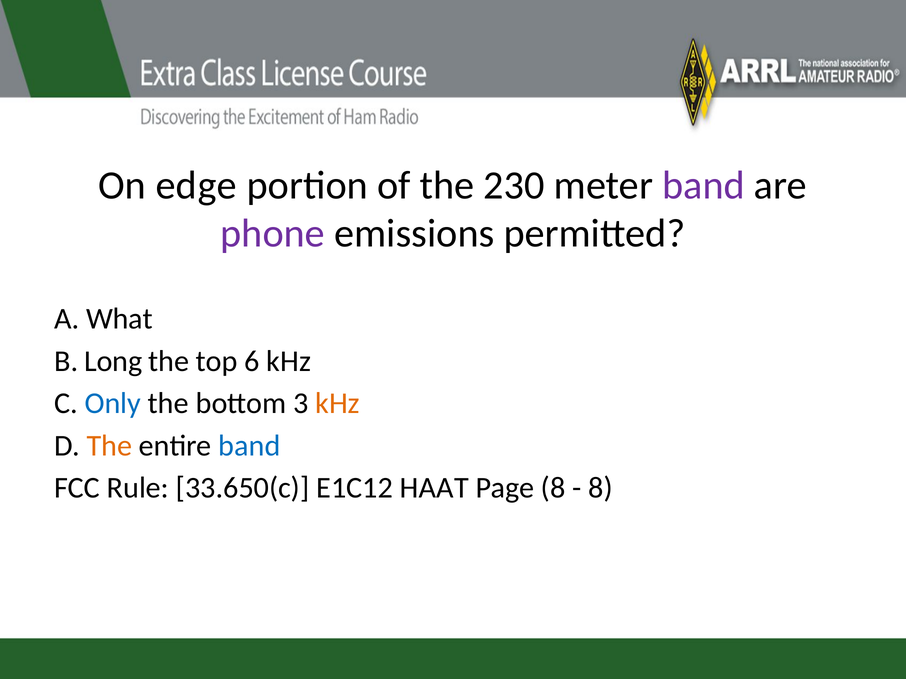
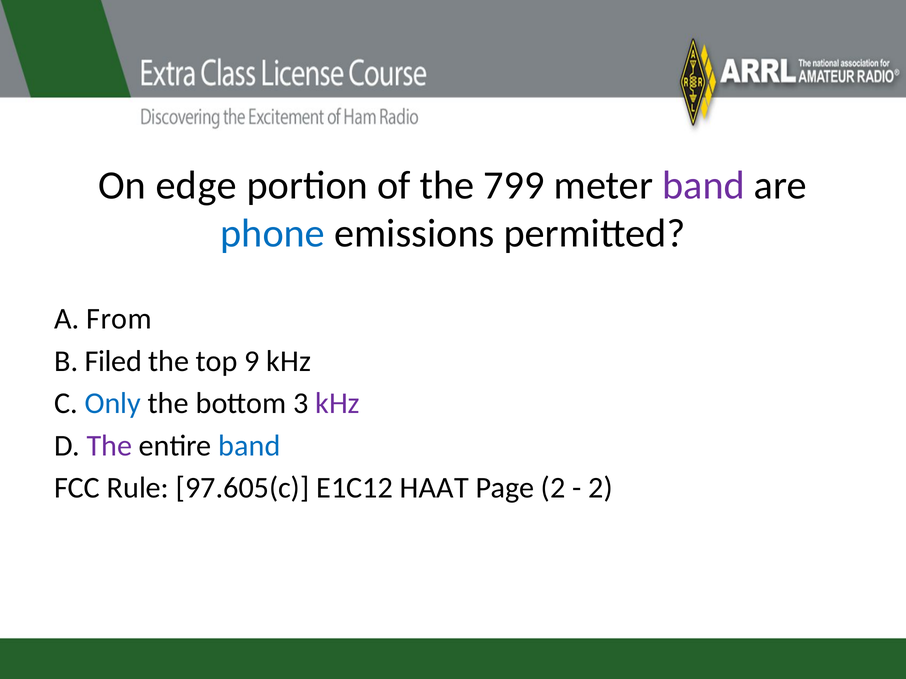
230: 230 -> 799 (514, 185)
phone colour: purple -> blue (273, 234)
What: What -> From (119, 319)
Long: Long -> Filed (113, 361)
6: 6 -> 9 (252, 361)
kHz colour: orange -> purple (338, 404)
The colour: orange -> purple (109, 446)
33.650(c: 33.650(c -> 97.605(c (243, 488)
Page 8: 8 -> 2 (553, 488)
8: 8 -> 2 (600, 488)
